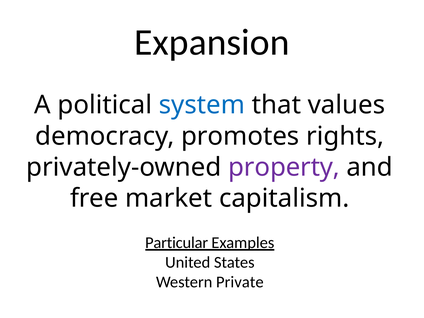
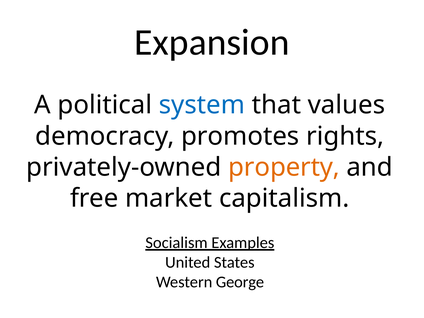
property colour: purple -> orange (284, 167)
Particular: Particular -> Socialism (177, 243)
Private: Private -> George (240, 282)
